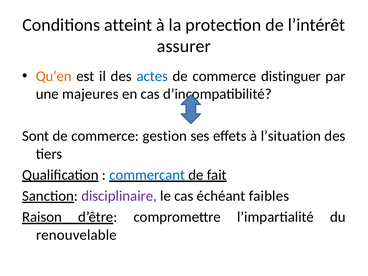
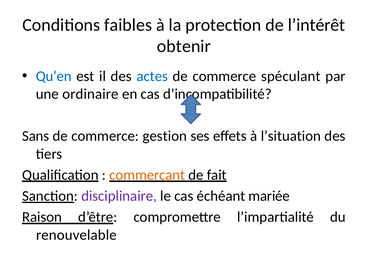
atteint: atteint -> faibles (128, 25)
assurer: assurer -> obtenir (184, 46)
Qu’en colour: orange -> blue (54, 76)
distinguer: distinguer -> spéculant (291, 76)
majeures: majeures -> ordinaire (90, 94)
Sont: Sont -> Sans (36, 136)
commerçant colour: blue -> orange (147, 175)
faibles: faibles -> mariée (269, 196)
